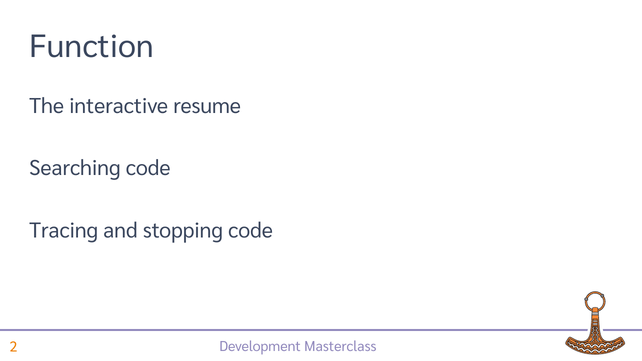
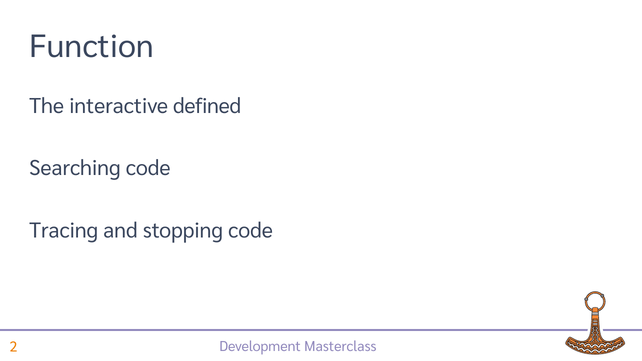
resume: resume -> defined (207, 106)
